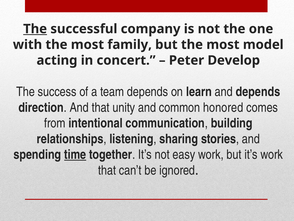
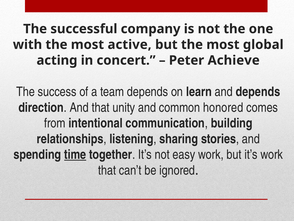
The underline: present -> none (35, 29)
family: family -> active (130, 45)
model: model -> global (263, 45)
Develop: Develop -> Achieve (234, 60)
